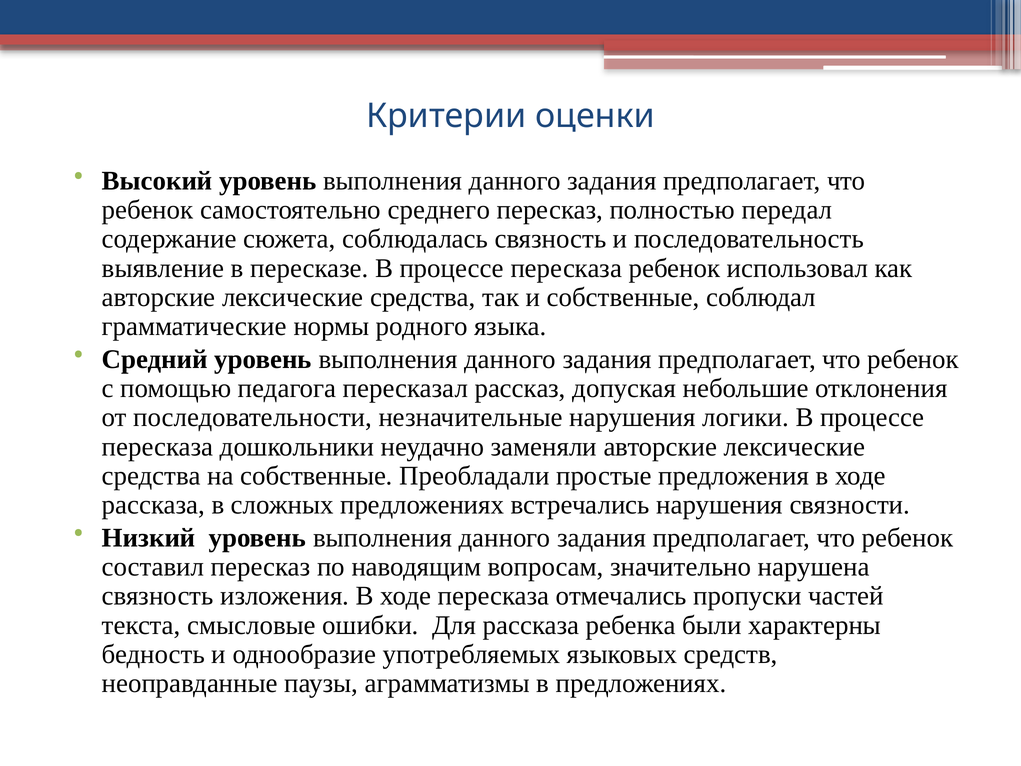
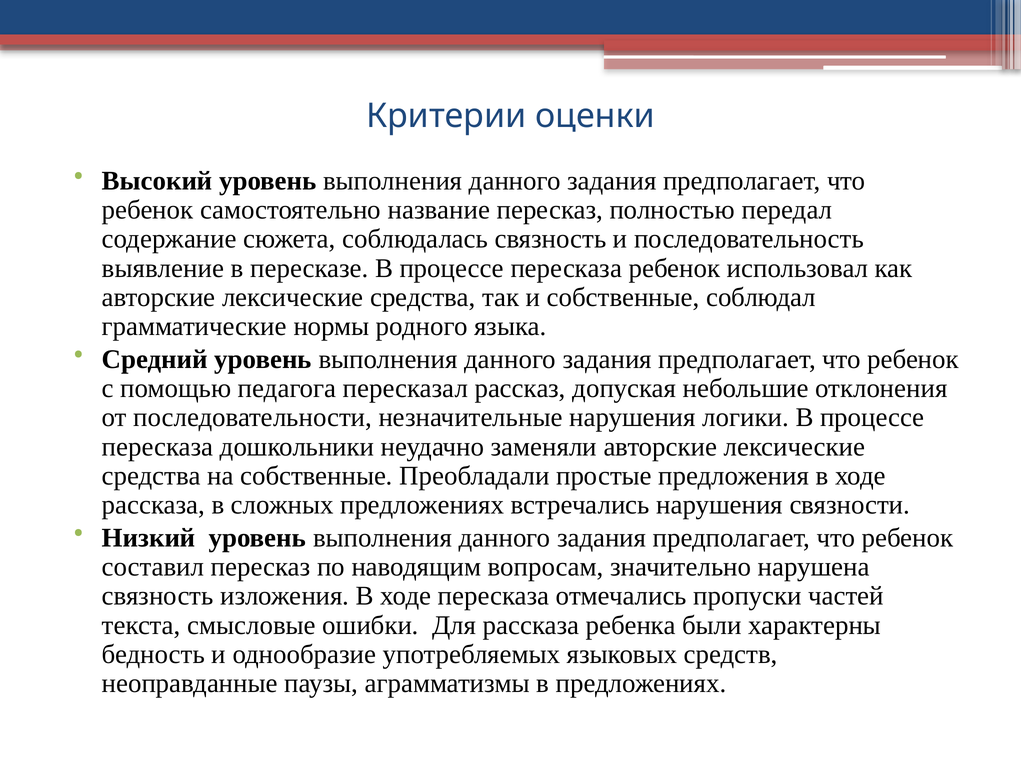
среднего: среднего -> название (439, 210)
